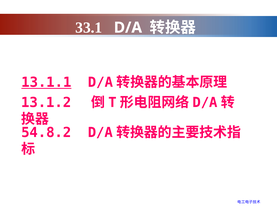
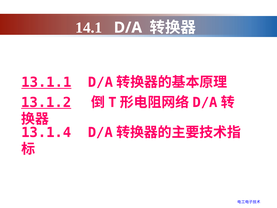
33.1: 33.1 -> 14.1 (89, 28)
13.1.2 underline: none -> present (46, 102)
54.8.2: 54.8.2 -> 13.1.4 (46, 132)
